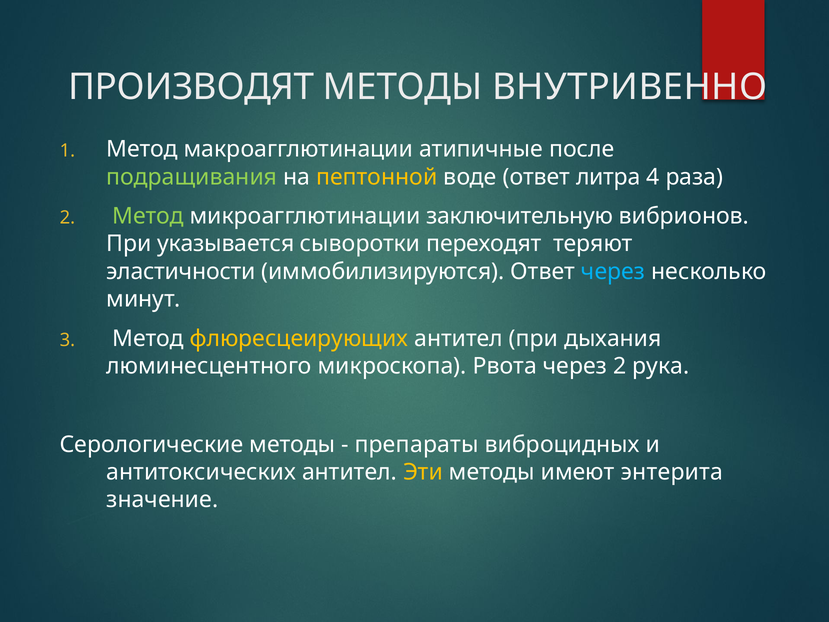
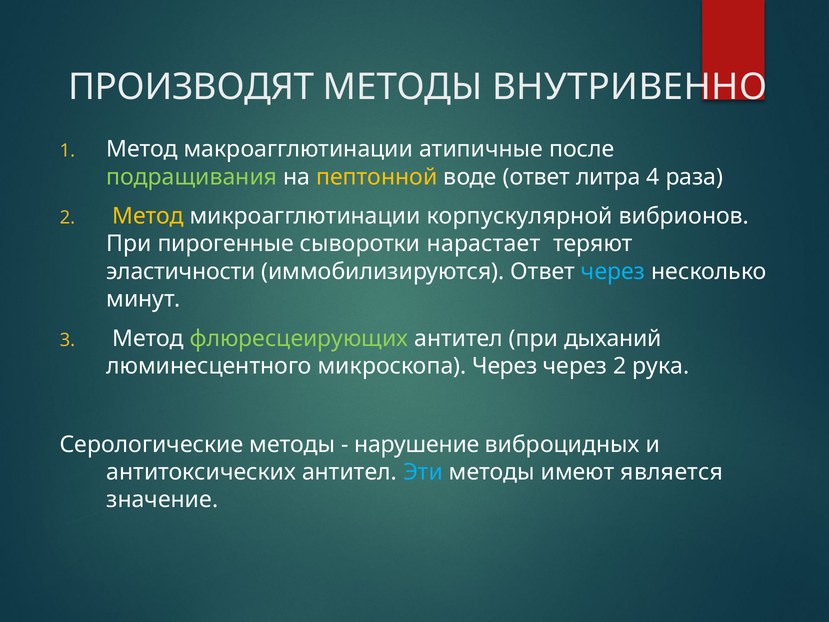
Метод colour: light green -> yellow (148, 216)
заключительную: заключительную -> корпускулярной (520, 216)
указывается: указывается -> пирогенные (226, 244)
переходят: переходят -> нарастает (484, 244)
флюресцеирующих colour: yellow -> light green (299, 338)
дыхания: дыхания -> дыханий (613, 338)
микроскопа Рвота: Рвота -> Через (505, 366)
препараты: препараты -> нарушение (417, 444)
Эти colour: yellow -> light blue (423, 472)
энтерита: энтерита -> является (672, 472)
